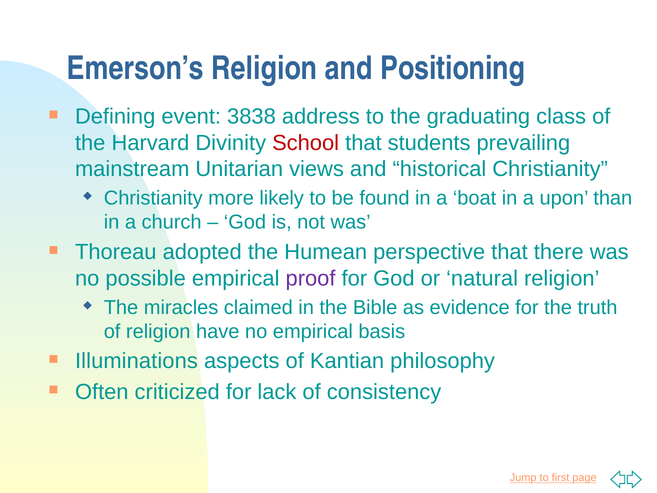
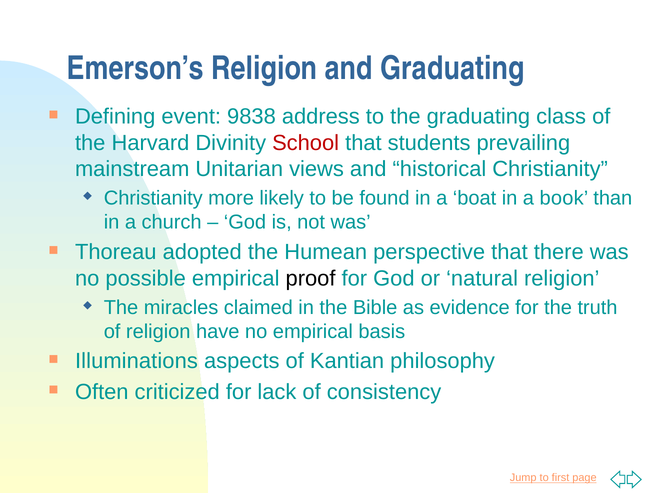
and Positioning: Positioning -> Graduating (453, 69)
3838: 3838 -> 9838 (251, 117)
upon: upon -> book (564, 198)
proof colour: purple -> black (311, 278)
